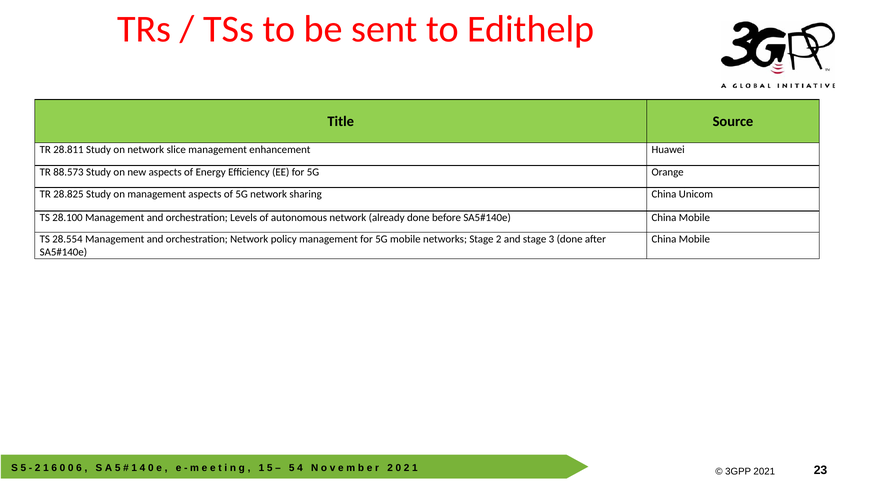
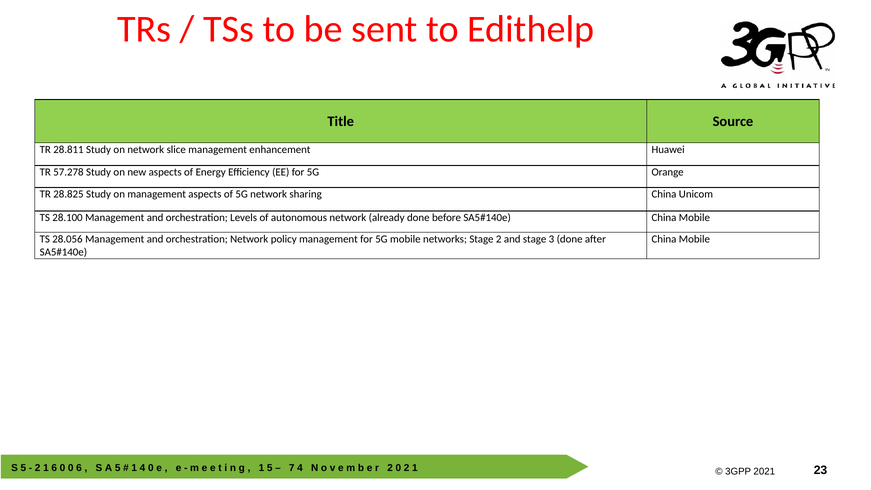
88.573: 88.573 -> 57.278 (68, 172)
28.554: 28.554 -> 28.056 (67, 239)
5: 5 -> 7 (292, 468)
